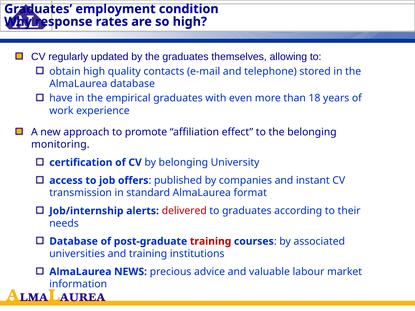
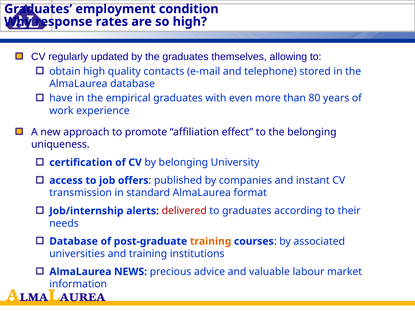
18: 18 -> 80 (314, 98)
monitoring: monitoring -> uniqueness (60, 145)
training colour: red -> orange (211, 241)
